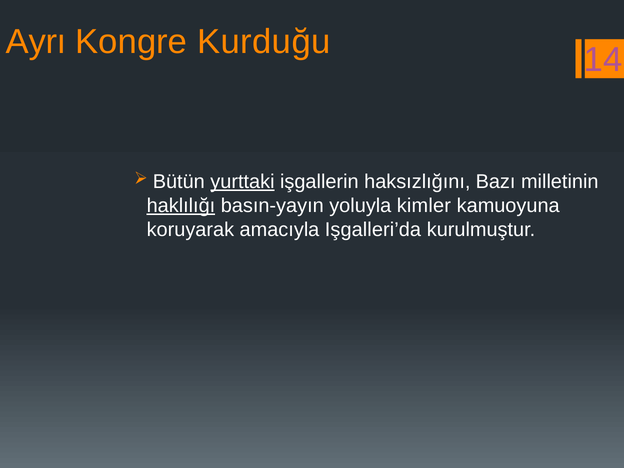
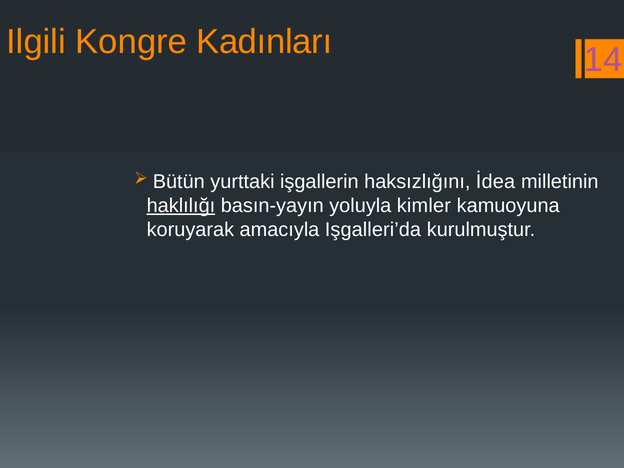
Ayrı: Ayrı -> Ilgili (36, 42)
Kurduğu: Kurduğu -> Kadınları (264, 42)
yurttaki underline: present -> none (242, 182)
Bazı: Bazı -> İdea (495, 182)
